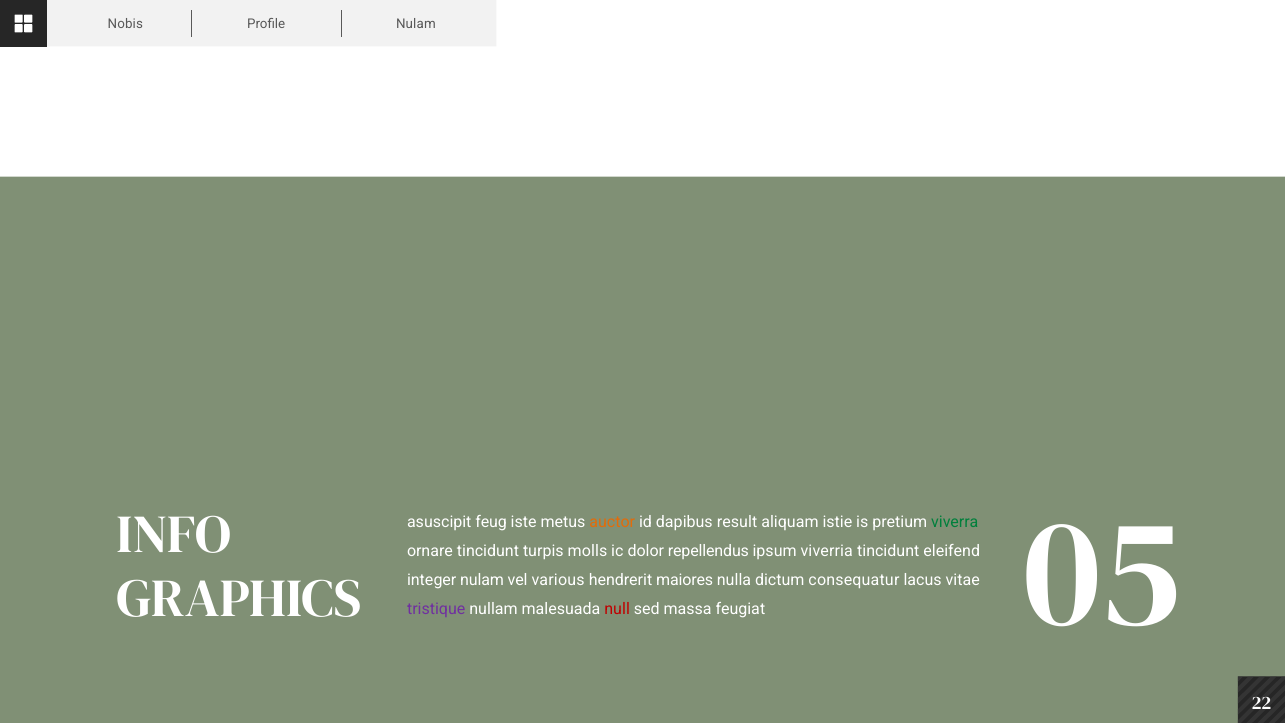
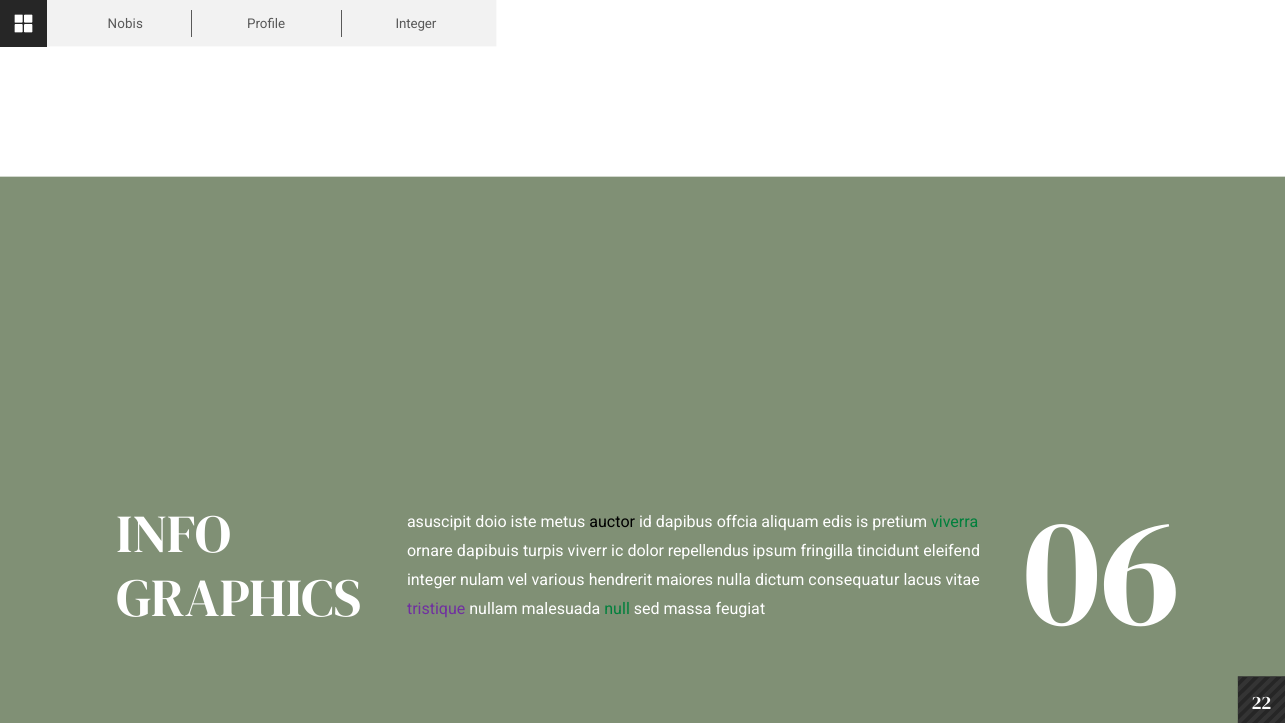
Profile Nulam: Nulam -> Integer (416, 24)
feug: feug -> doio (491, 522)
auctor colour: orange -> black (612, 522)
result: result -> offcia (737, 522)
istie: istie -> edis (837, 522)
ornare tincidunt: tincidunt -> dapibuis (488, 551)
molls: molls -> viverr (587, 551)
viverria: viverria -> fringilla (827, 551)
null colour: red -> green (617, 609)
05: 05 -> 06 (1102, 573)
